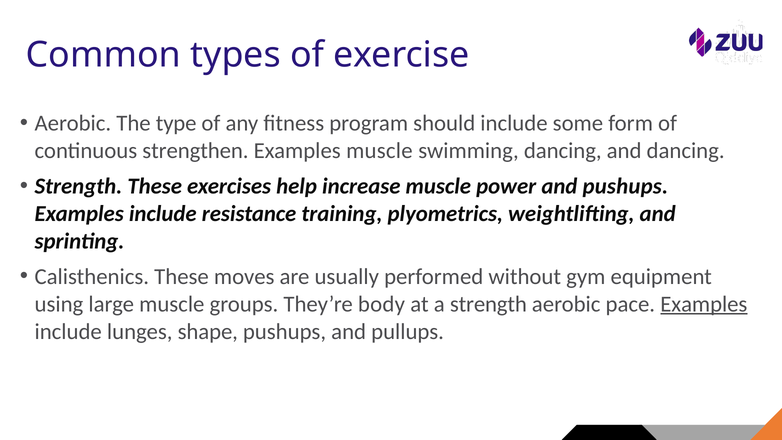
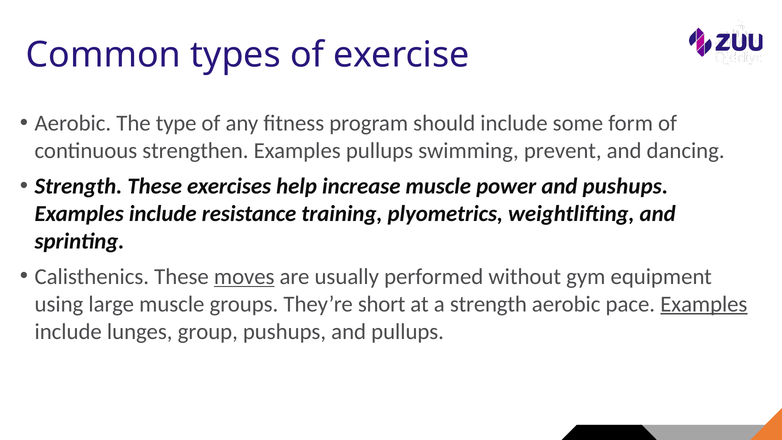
Examples muscle: muscle -> pullups (380, 151)
swimming dancing: dancing -> prevent (563, 151)
moves underline: none -> present (244, 277)
body: body -> short (382, 304)
shape: shape -> group (208, 331)
